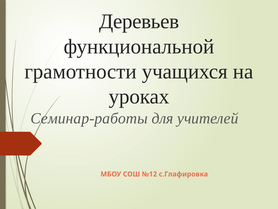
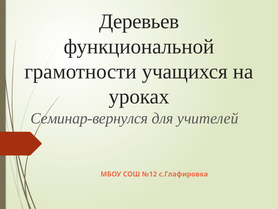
Семинар-работы: Семинар-работы -> Семинар-вернулся (89, 118)
